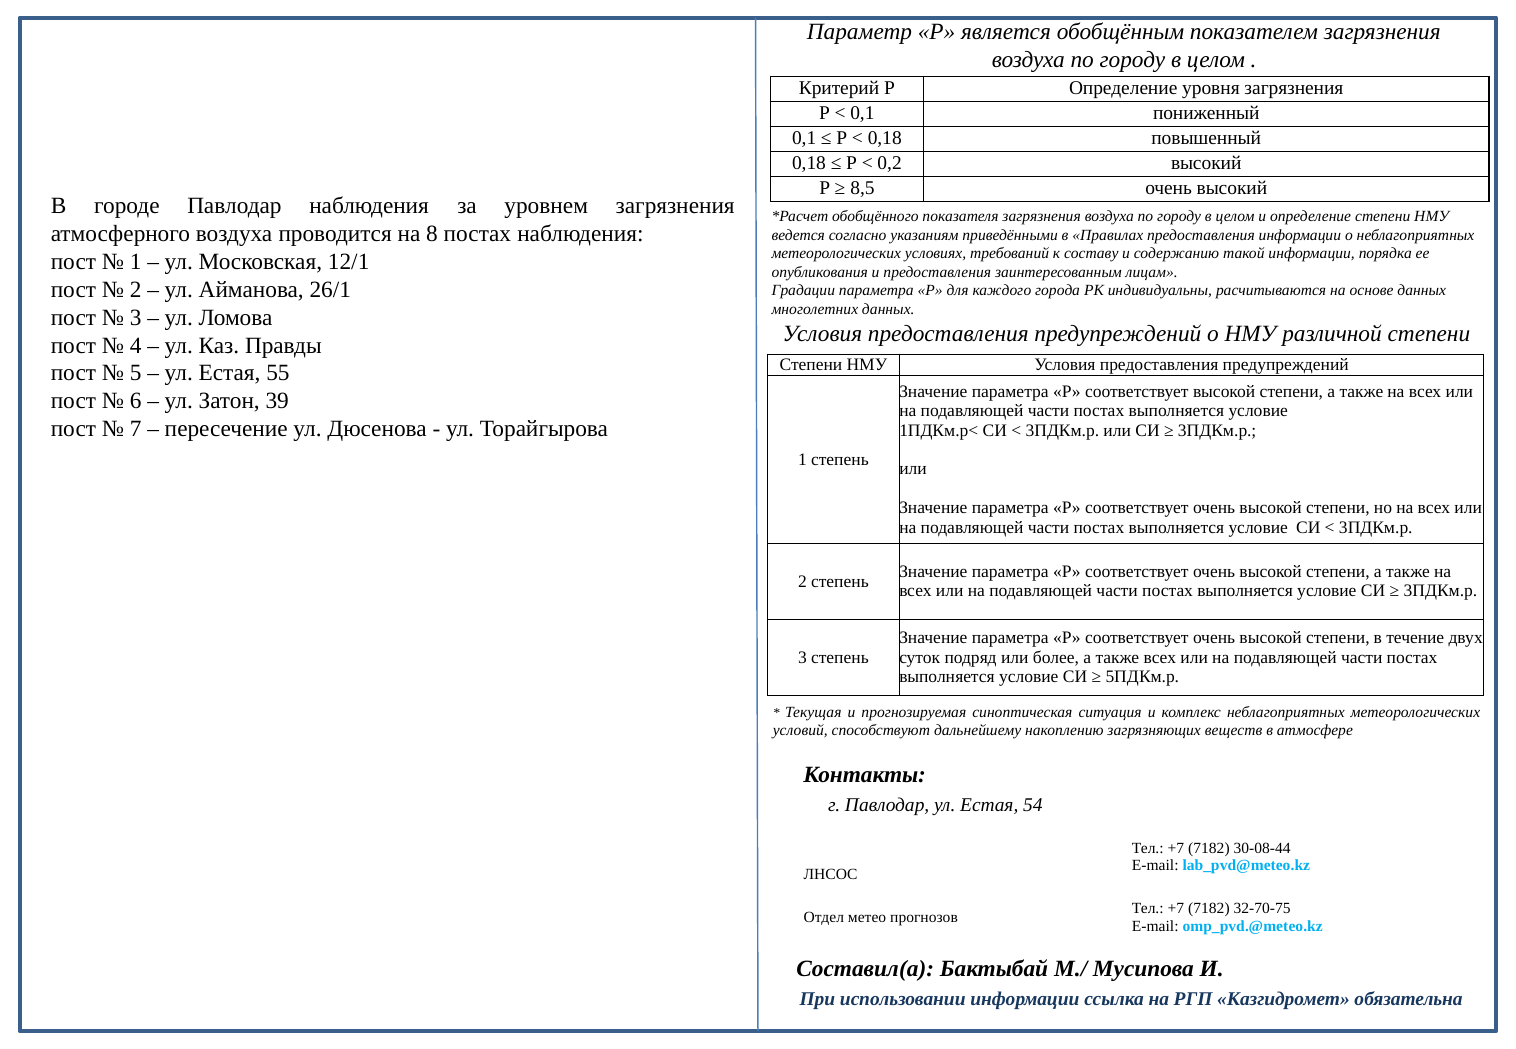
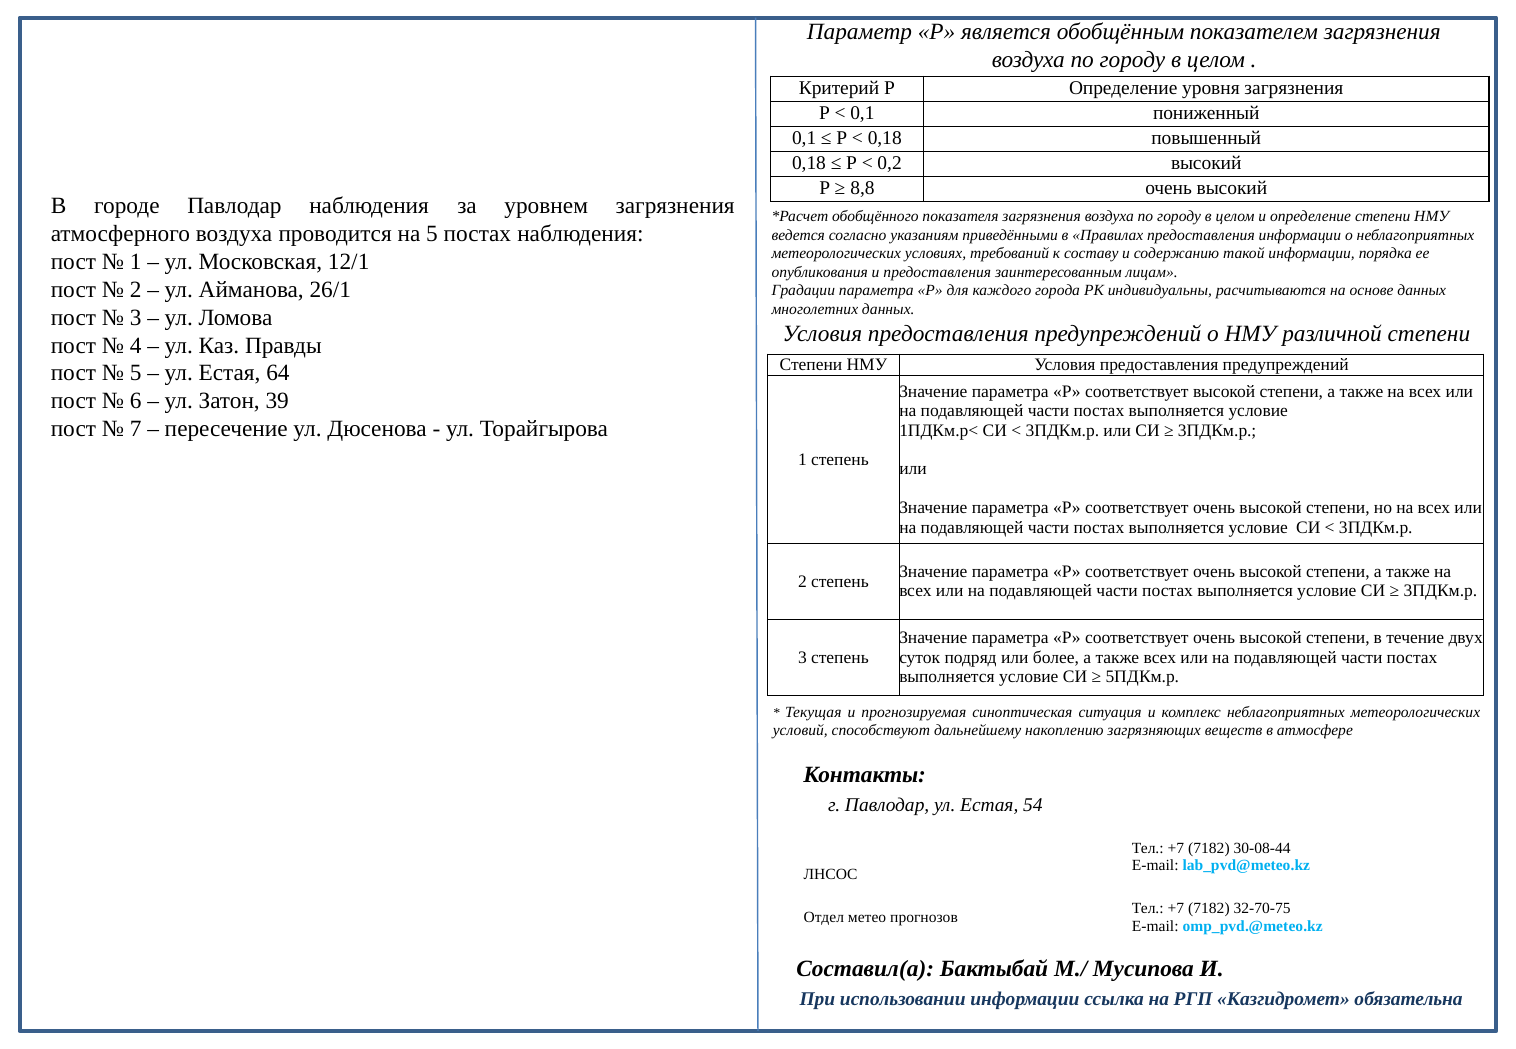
8,5: 8,5 -> 8,8 (862, 189)
на 8: 8 -> 5 (432, 234)
55: 55 -> 64 (278, 373)
